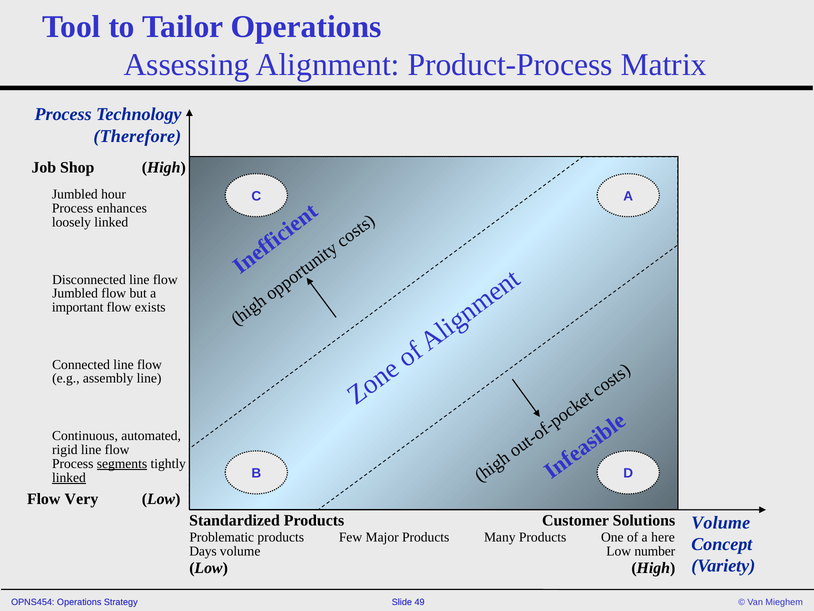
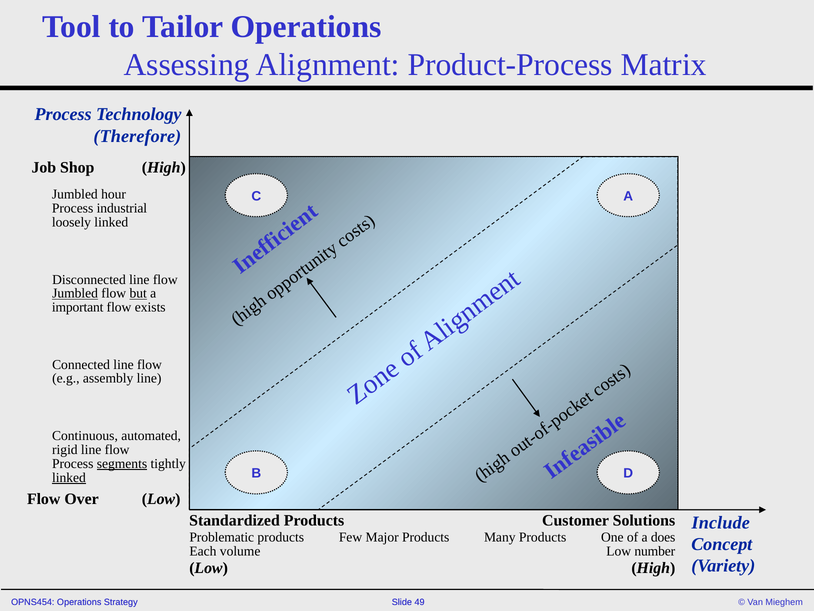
enhances: enhances -> industrial (122, 208)
Jumbled underline: none -> present (75, 293)
but underline: none -> present (138, 293)
Very: Very -> Over (82, 498)
Volume: Volume -> Include (721, 522)
here: here -> does (663, 537)
Days: Days -> Each (203, 551)
